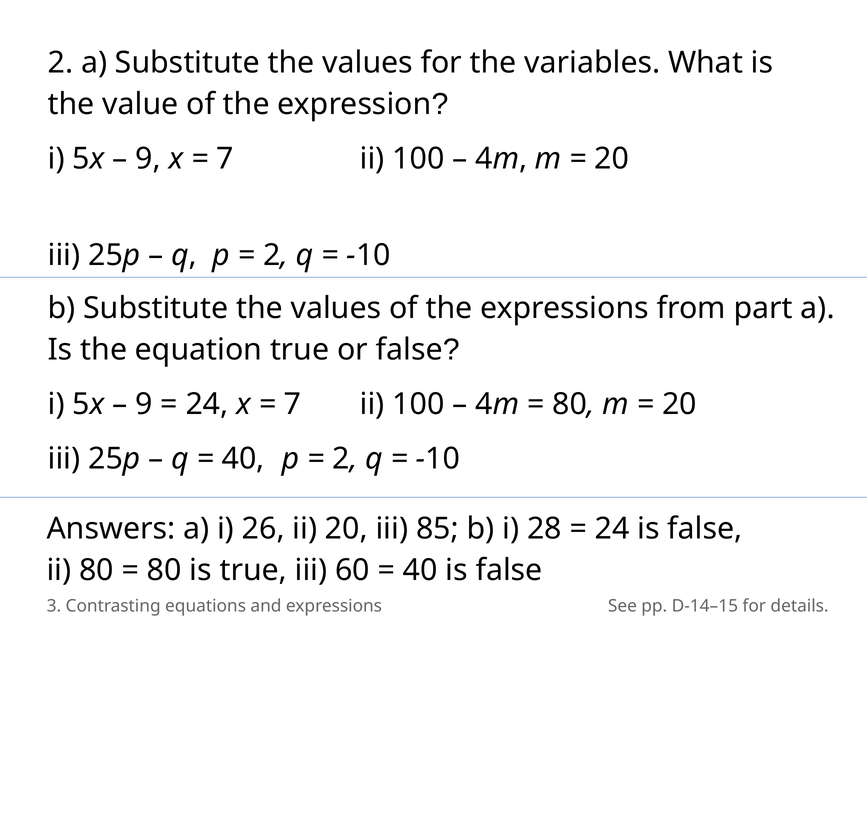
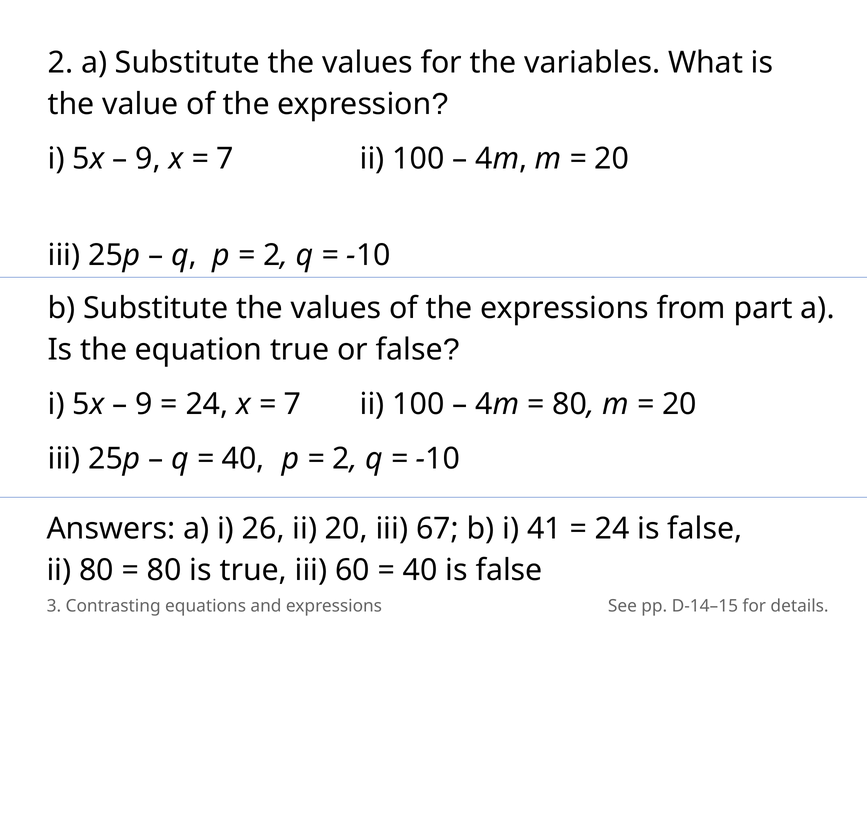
85: 85 -> 67 (437, 529)
28: 28 -> 41 (544, 529)
